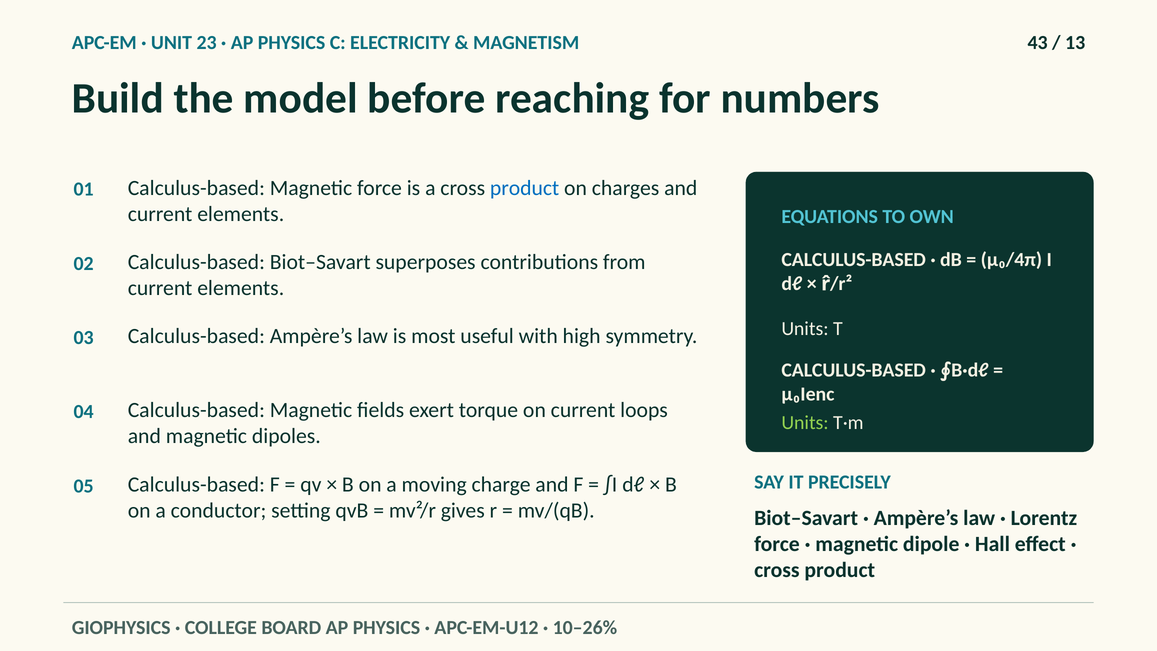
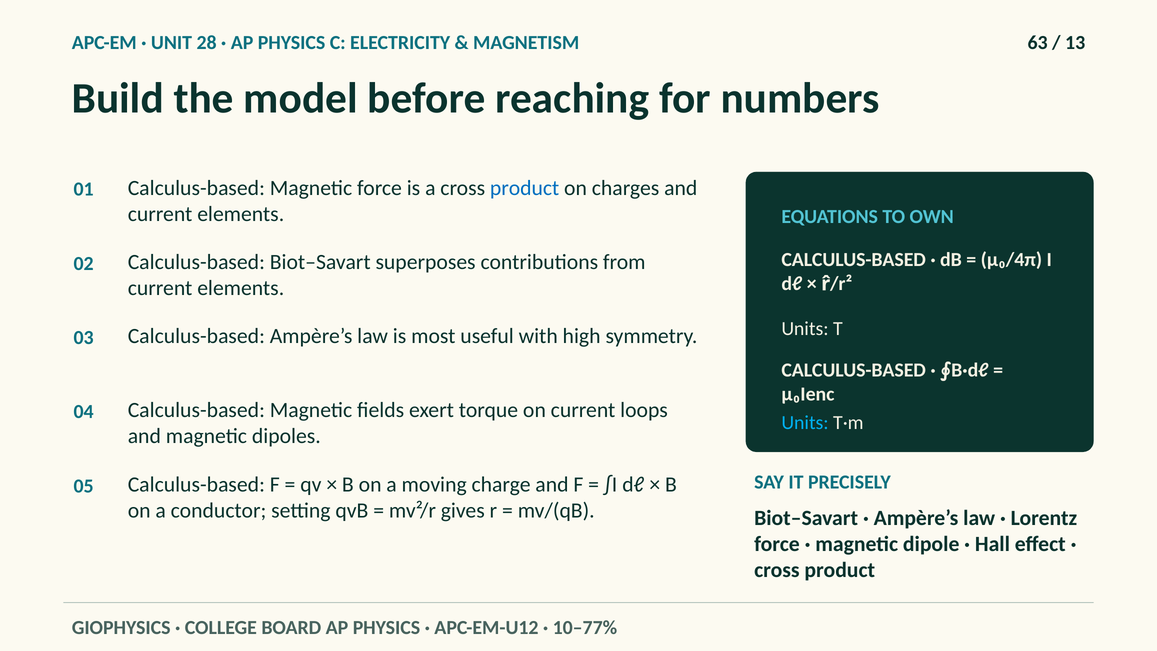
23: 23 -> 28 (207, 43)
43: 43 -> 63 (1038, 43)
Units colour: light green -> light blue (805, 423)
10–26%: 10–26% -> 10–77% (585, 628)
